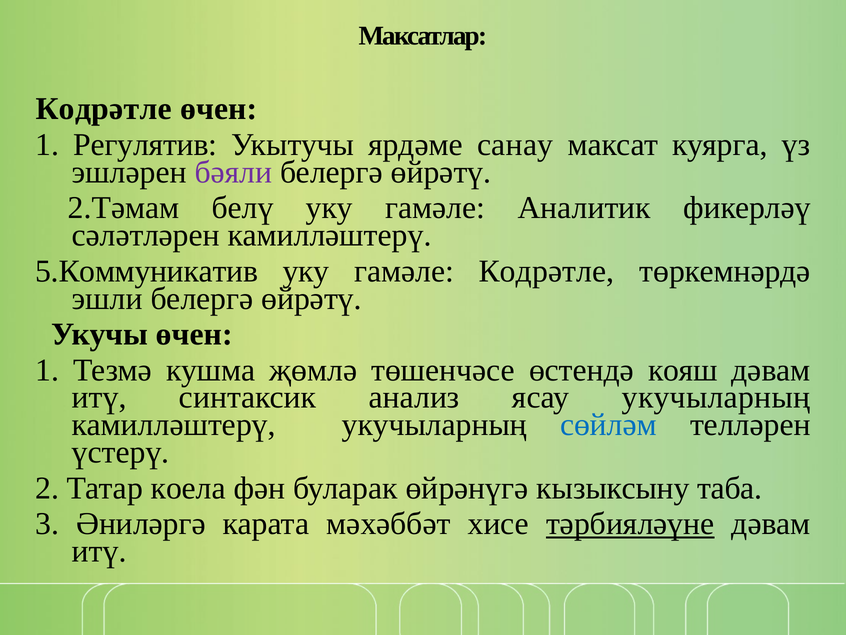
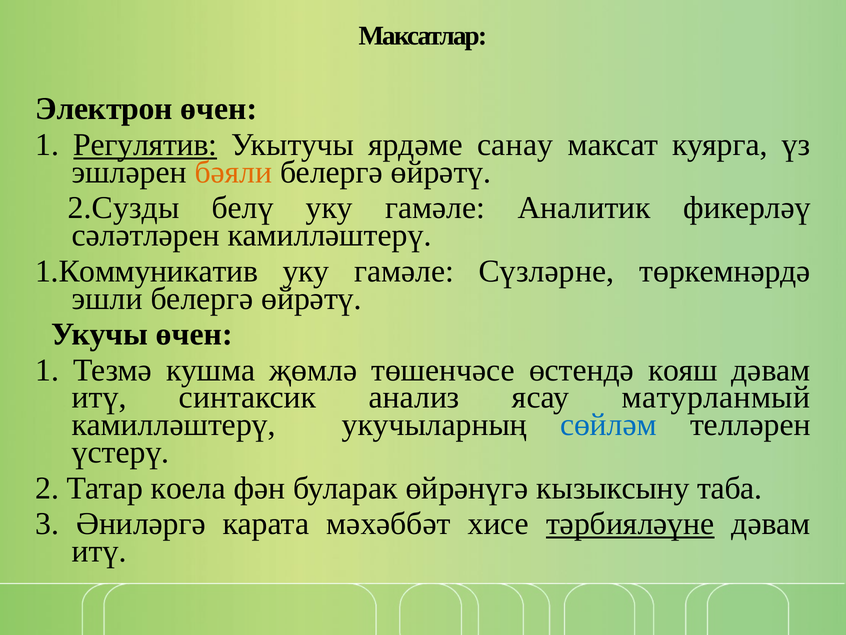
Кодрәтле: Кодрәтле -> Электрон (104, 109)
Регулятив underline: none -> present (145, 145)
бәяли colour: purple -> orange (233, 172)
2.Тәмам: 2.Тәмам -> 2.Сузды (124, 208)
5.Коммуникатив: 5.Коммуникатив -> 1.Коммуникатив (147, 271)
гамәле Кодрәтле: Кодрәтле -> Сүзләрне (547, 271)
ясау укучыларның: укучыларның -> матурланмый (716, 397)
